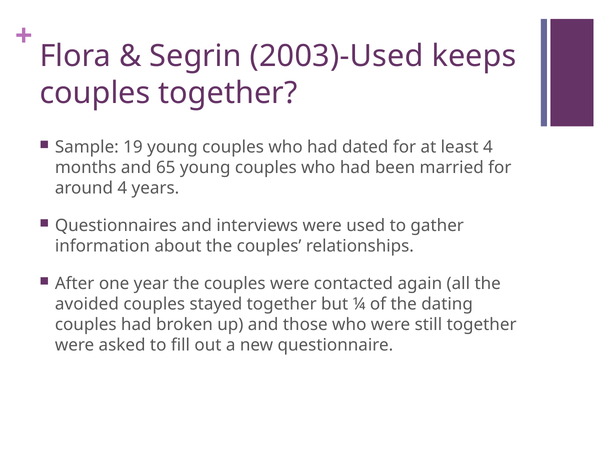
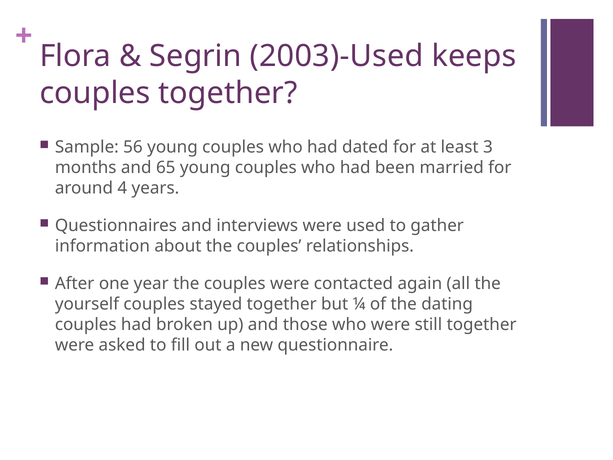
19: 19 -> 56 (133, 147)
least 4: 4 -> 3 (488, 147)
avoided: avoided -> yourself (87, 304)
